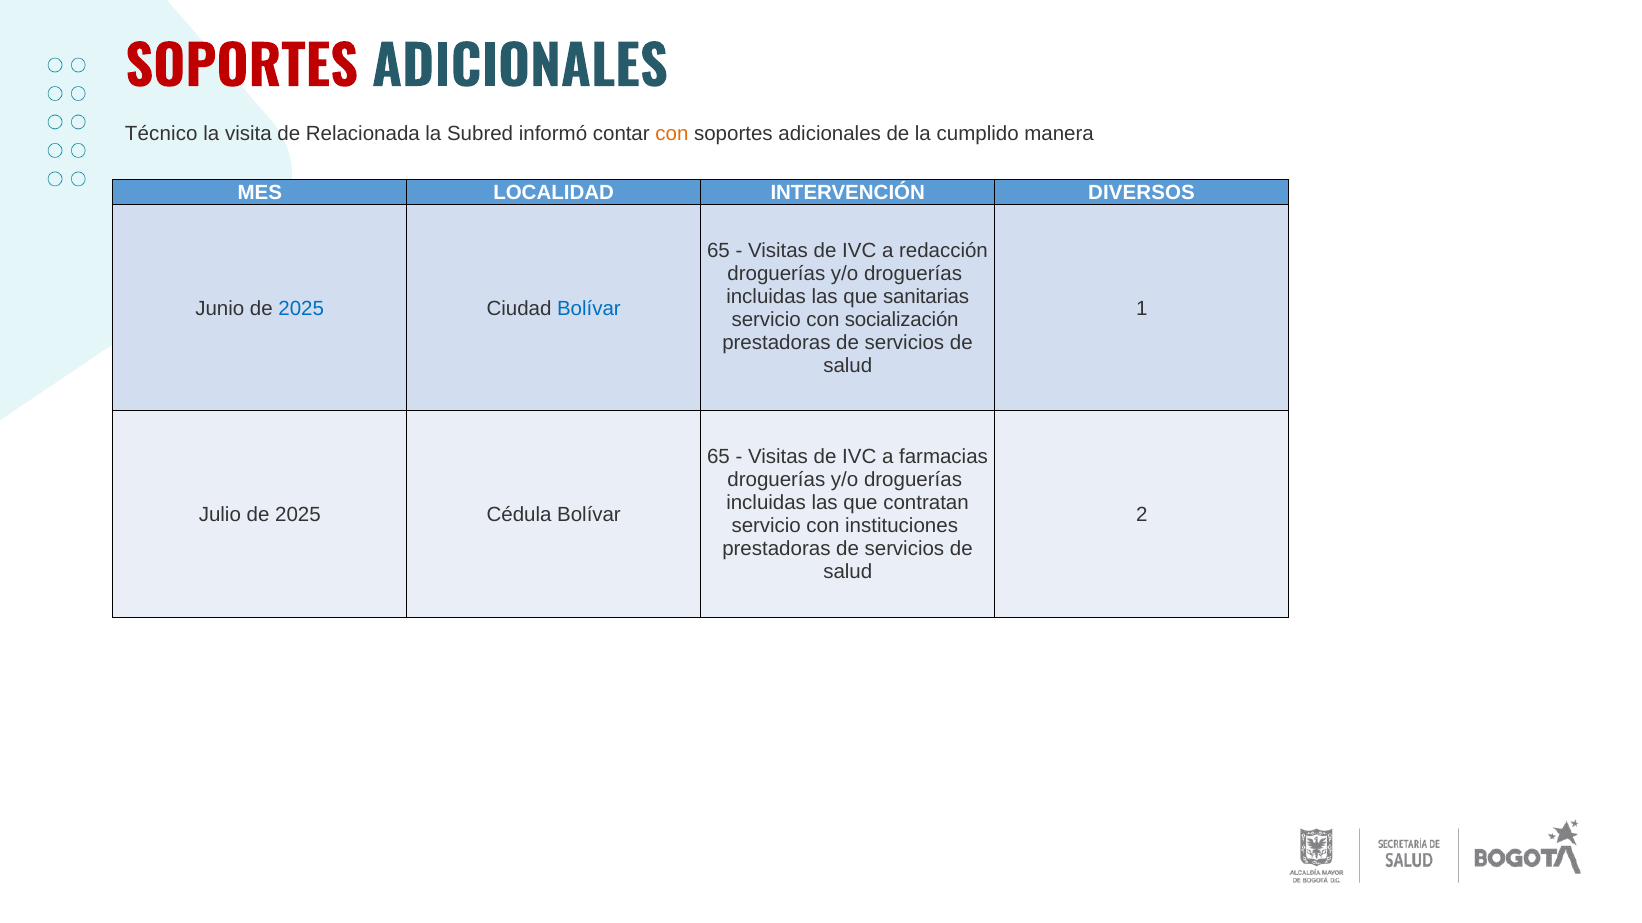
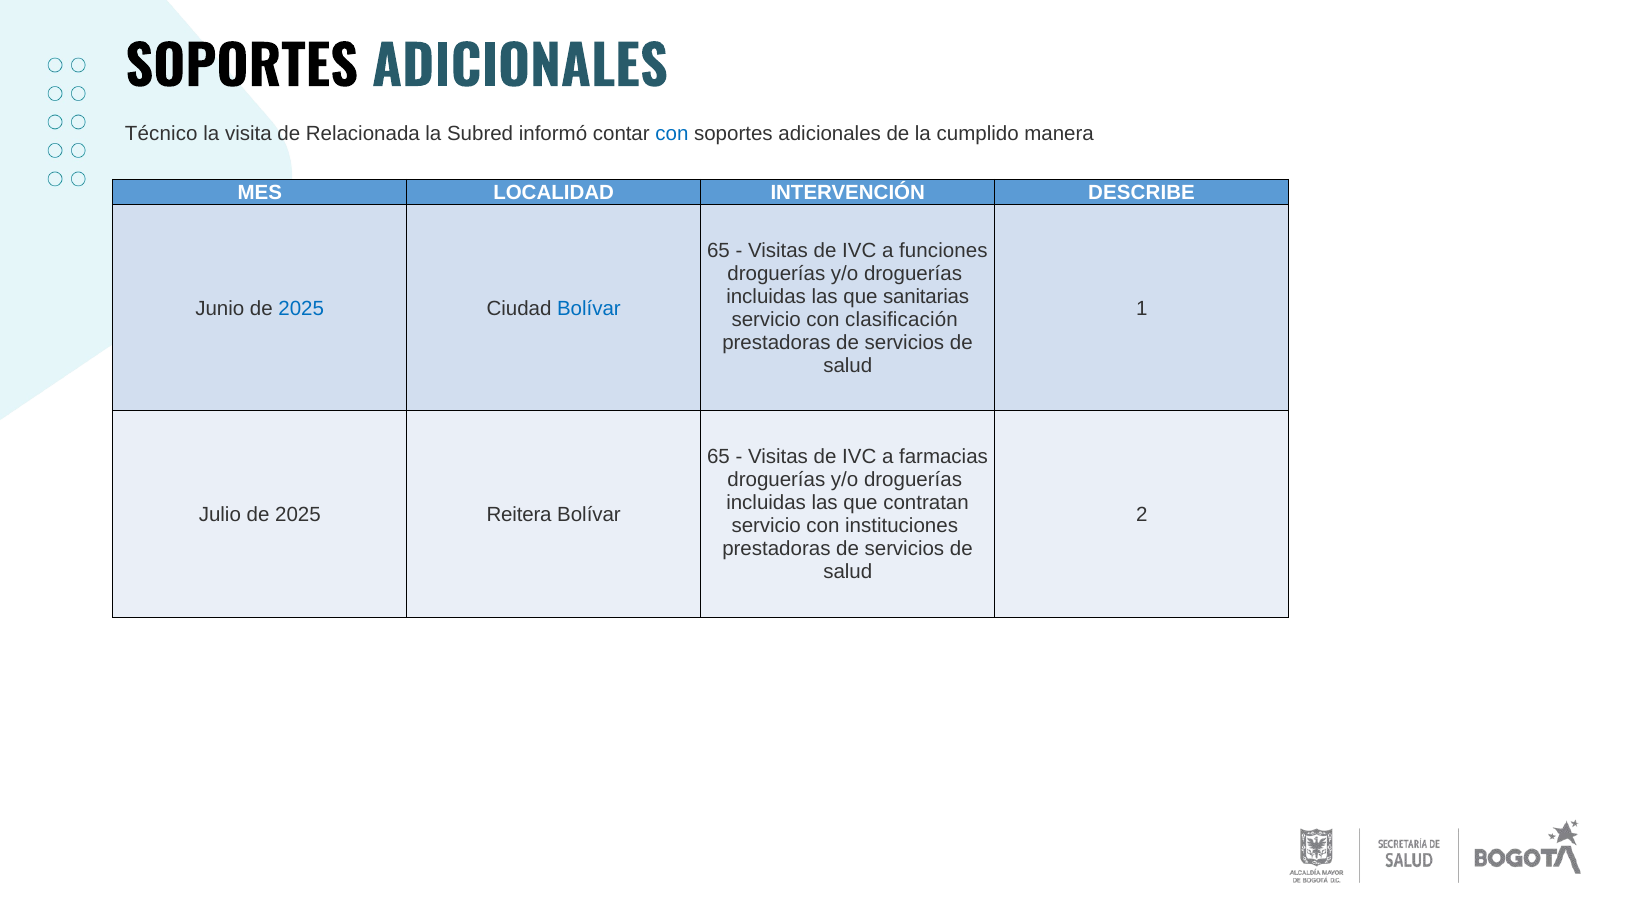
SOPORTES colour: red -> black (242, 68)
con colour: orange -> blue (672, 134)
DIVERSOS: DIVERSOS -> DESCRIBE (1142, 193)
redacción: redacción -> funciones (943, 251)
socialización: socialización -> clasificación (902, 320)
Cédula: Cédula -> Reitera (519, 515)
